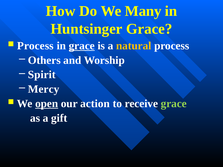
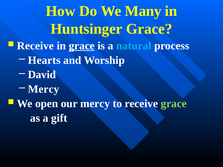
Process: Process -> Receive (35, 46)
natural colour: yellow -> light blue (134, 46)
Others: Others -> Hearts (44, 60)
Spirit: Spirit -> David (42, 75)
open underline: present -> none (47, 104)
our action: action -> mercy (95, 104)
